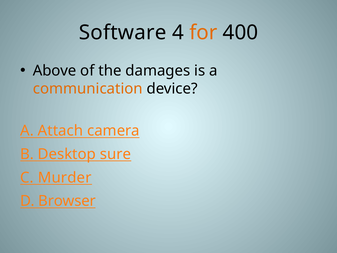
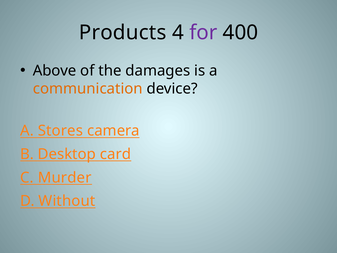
Software: Software -> Products (123, 33)
for colour: orange -> purple (203, 33)
Attach: Attach -> Stores (60, 131)
sure: sure -> card (115, 154)
Browser: Browser -> Without (67, 201)
